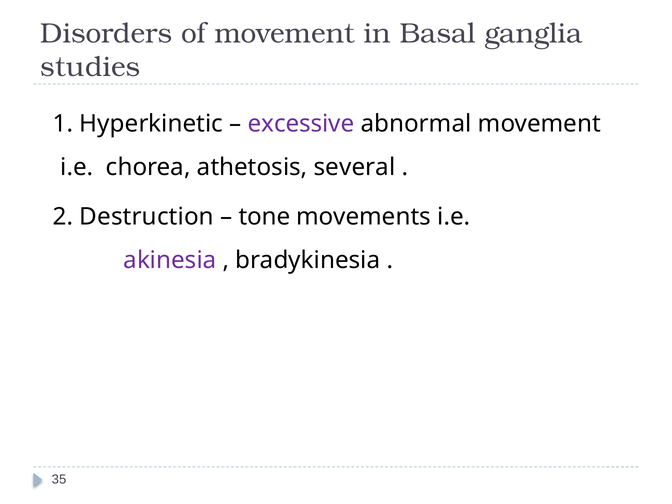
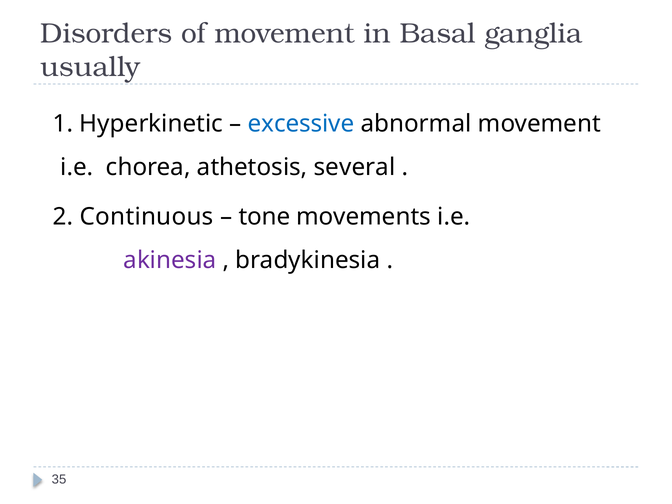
studies: studies -> usually (90, 67)
excessive colour: purple -> blue (301, 124)
Destruction: Destruction -> Continuous (147, 217)
